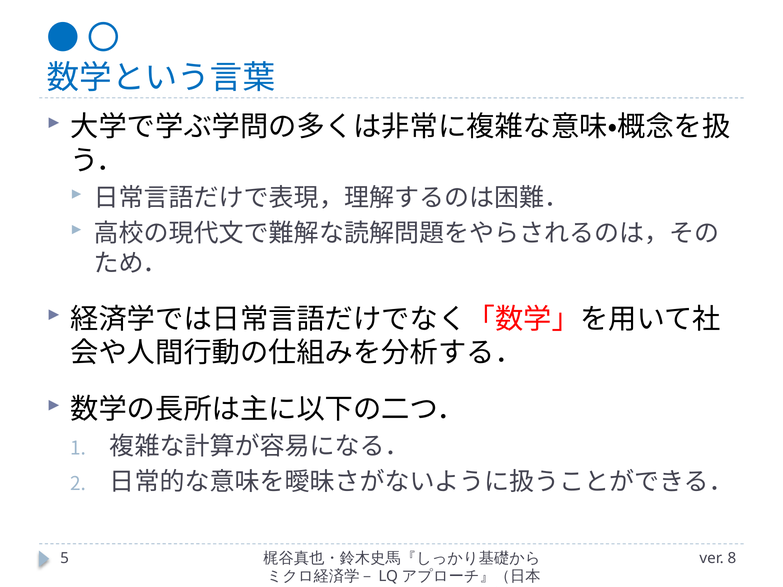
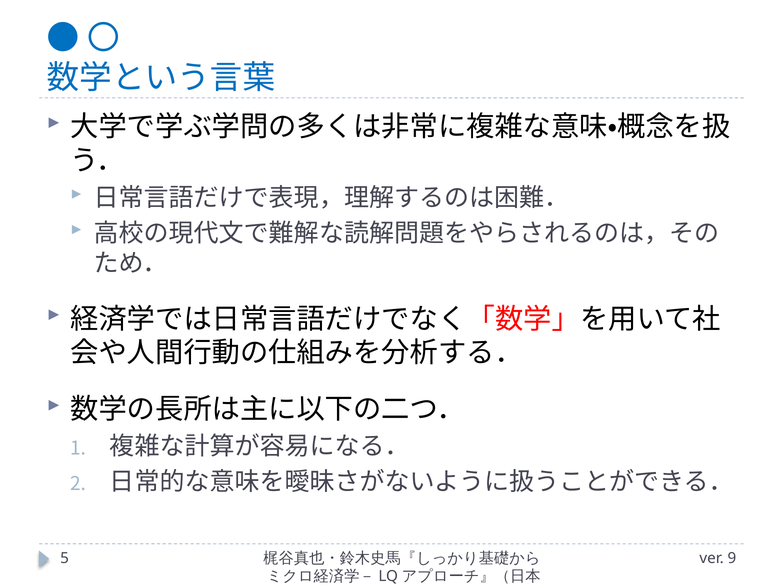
8: 8 -> 9 (732, 558)
